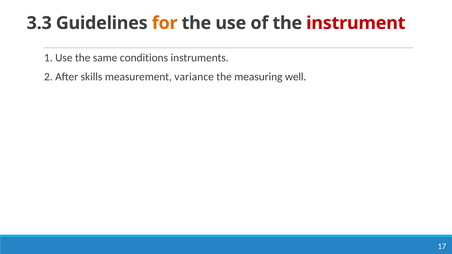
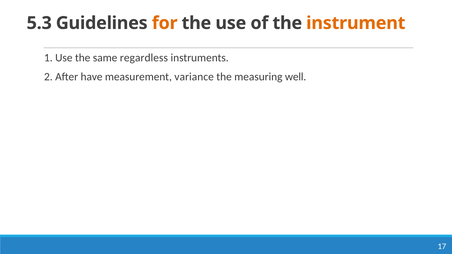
3.3: 3.3 -> 5.3 (39, 23)
instrument colour: red -> orange (356, 23)
conditions: conditions -> regardless (144, 58)
skills: skills -> have (92, 77)
